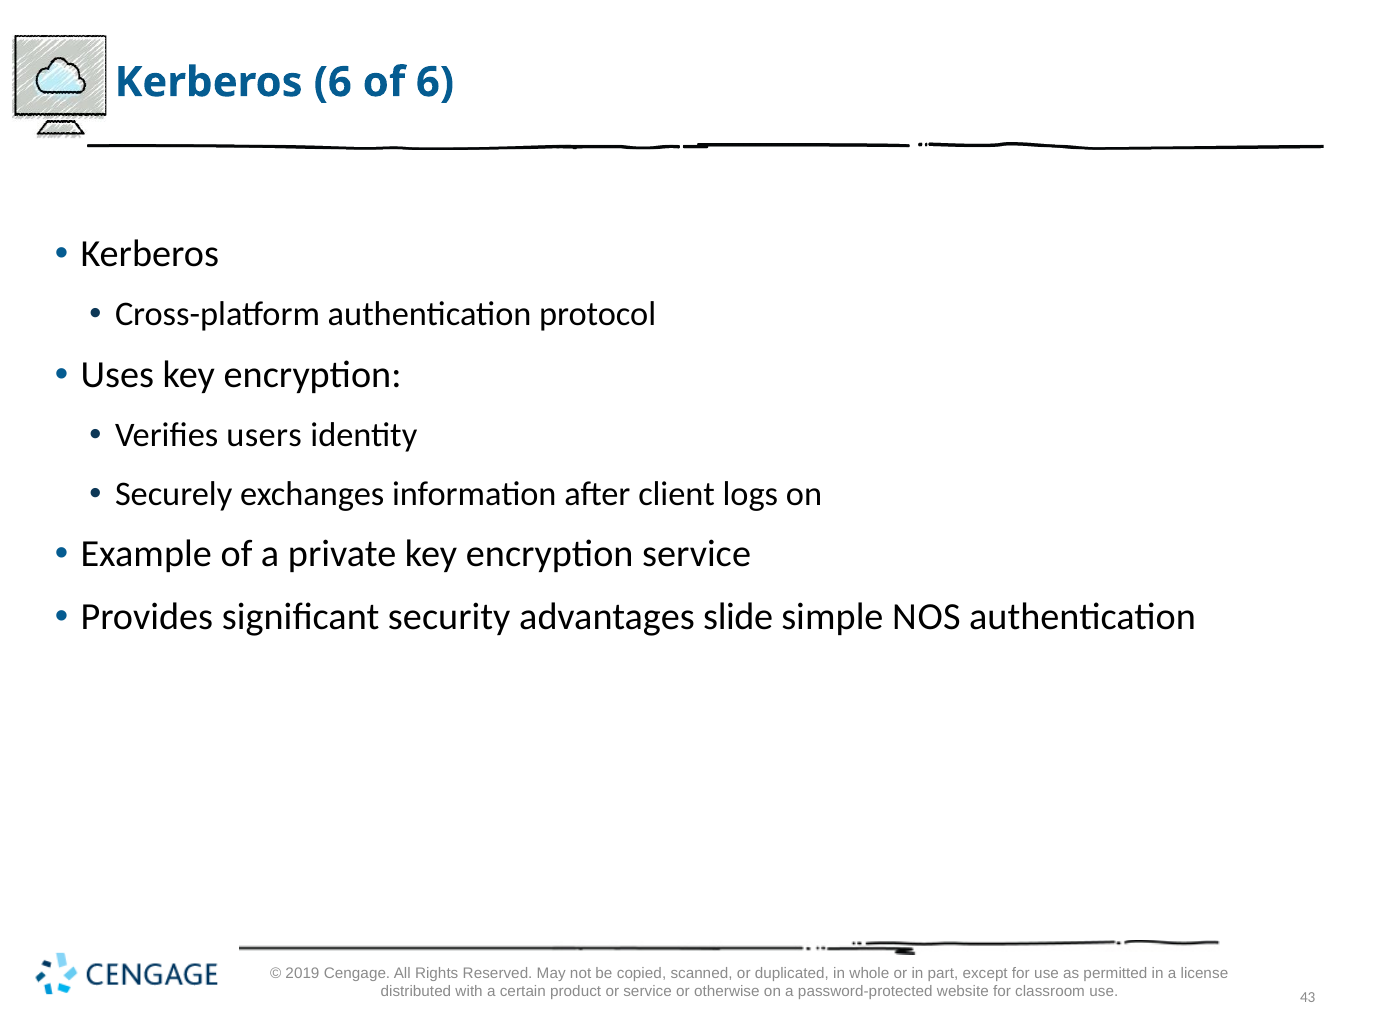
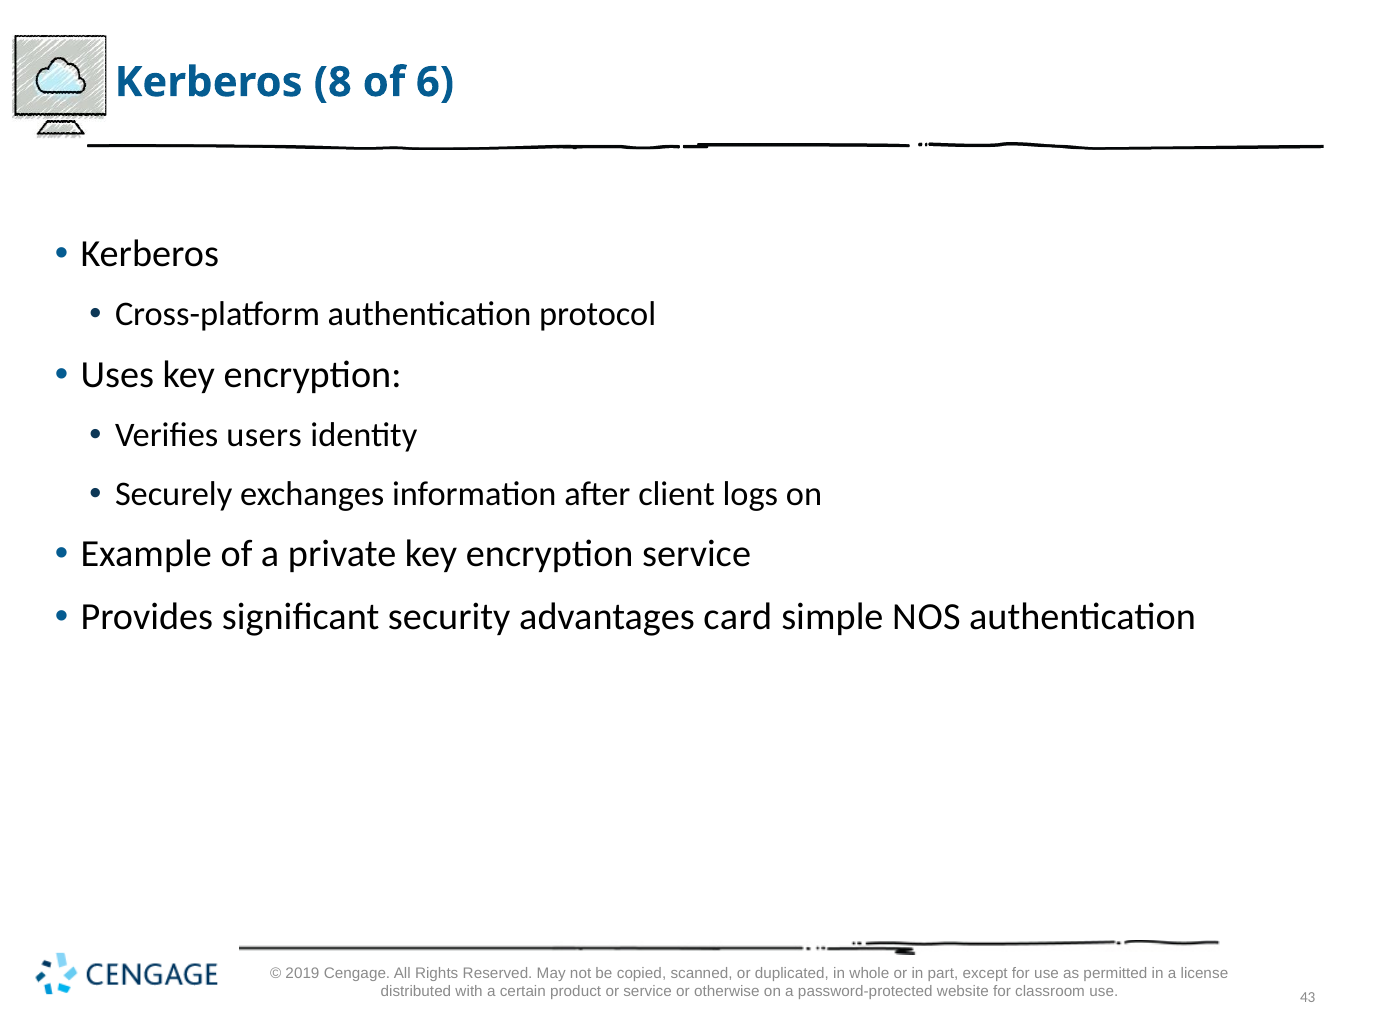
Kerberos 6: 6 -> 8 (333, 82)
slide: slide -> card (738, 617)
